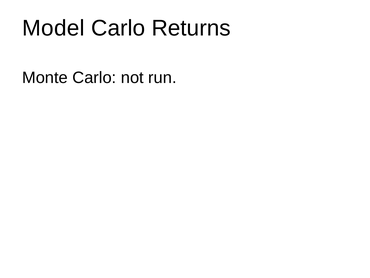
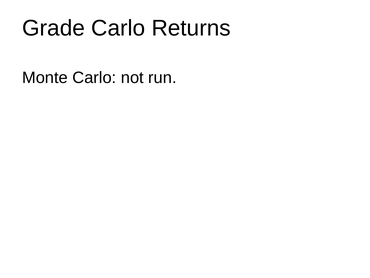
Model: Model -> Grade (54, 28)
